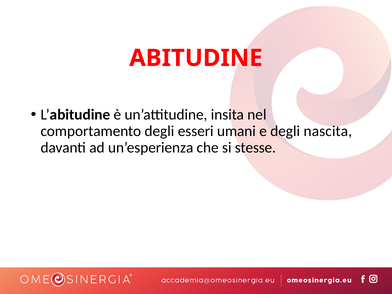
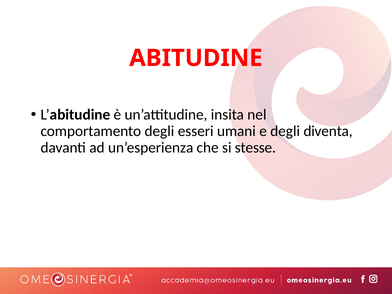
nascita: nascita -> diventa (328, 131)
